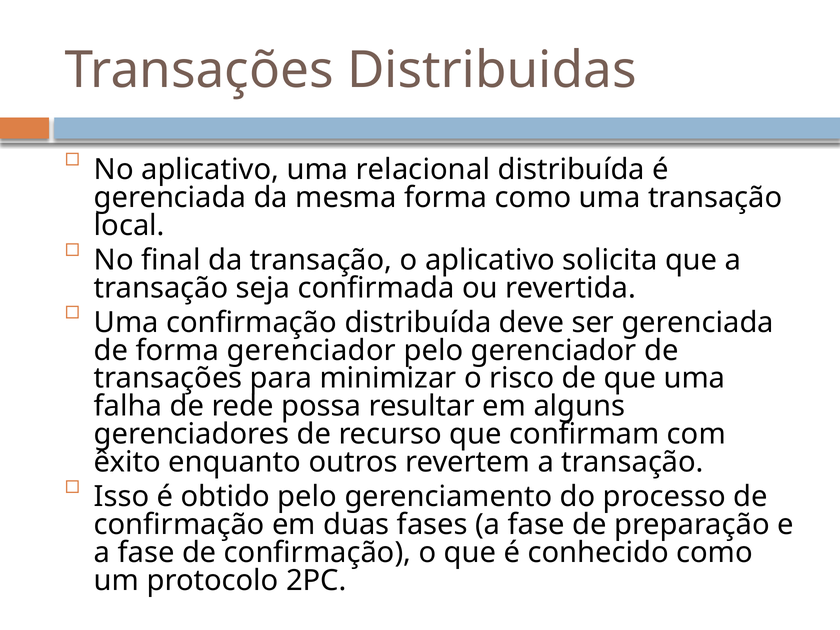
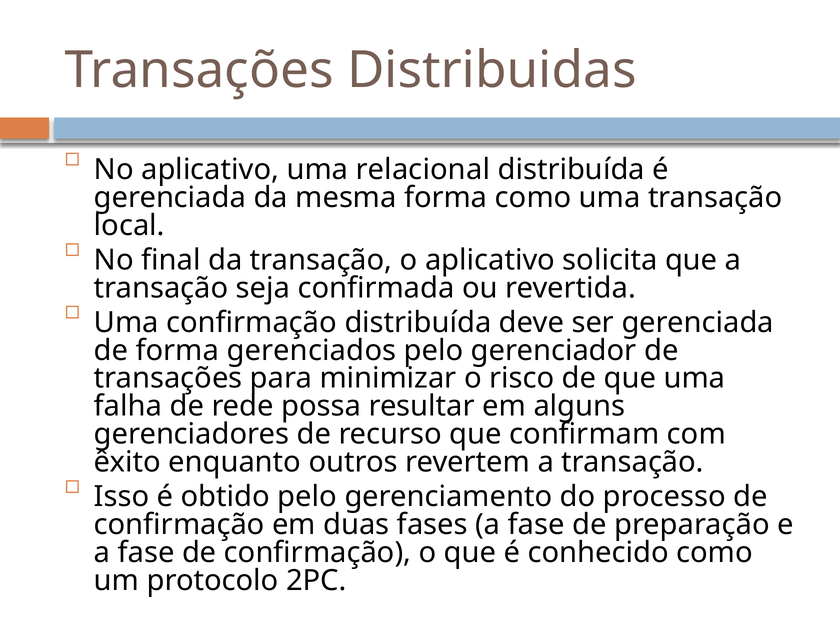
forma gerenciador: gerenciador -> gerenciados (311, 350)
